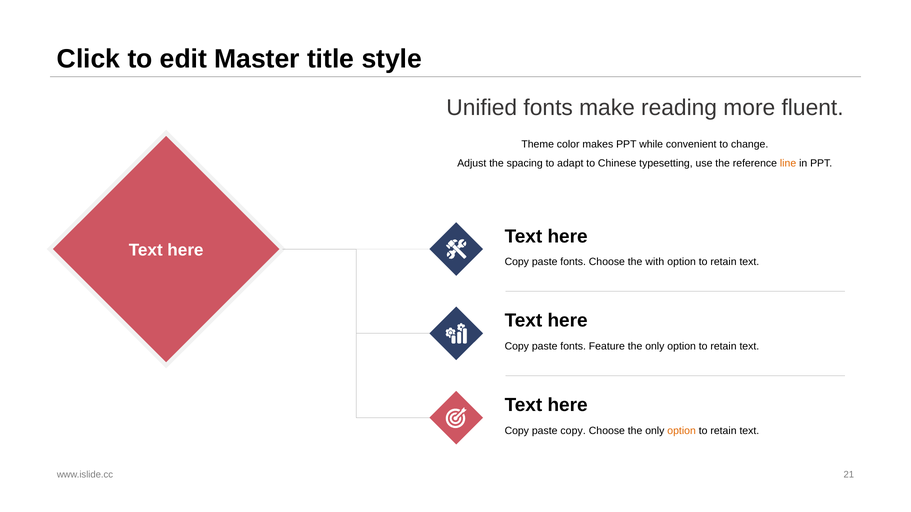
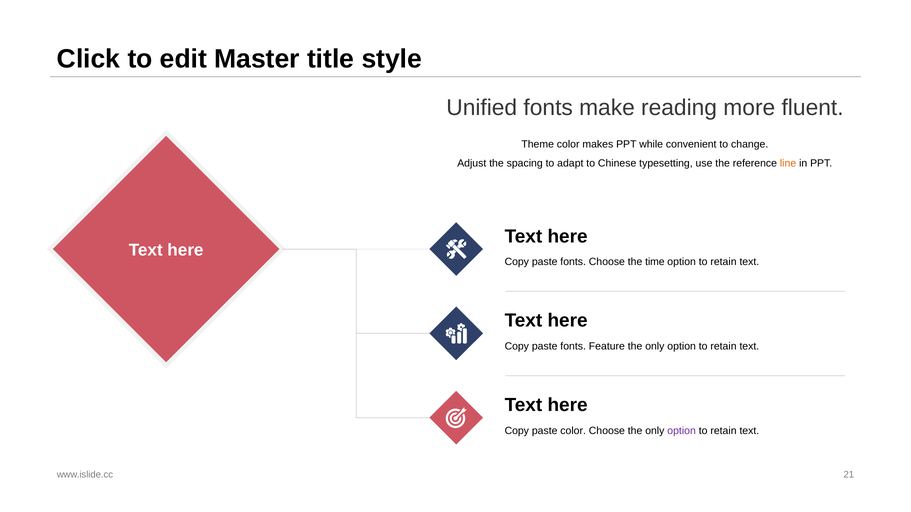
with: with -> time (655, 262)
paste copy: copy -> color (573, 431)
option colour: orange -> purple (682, 431)
